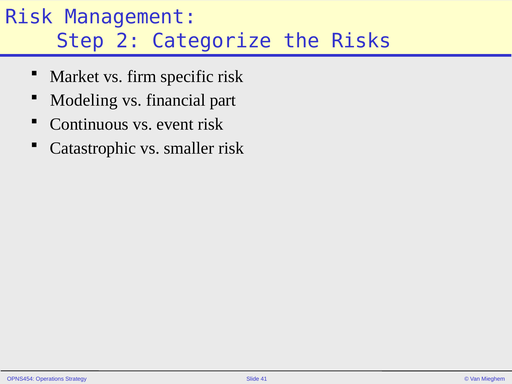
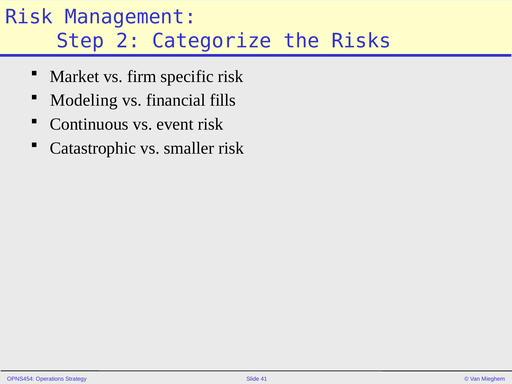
part: part -> fills (223, 100)
